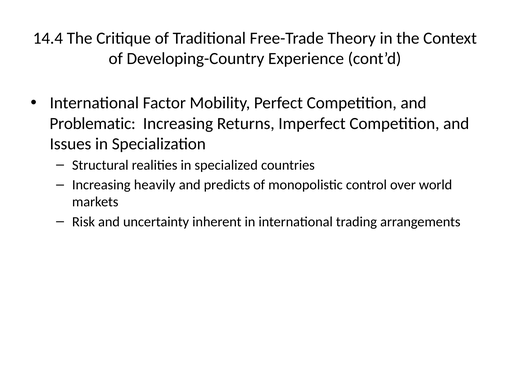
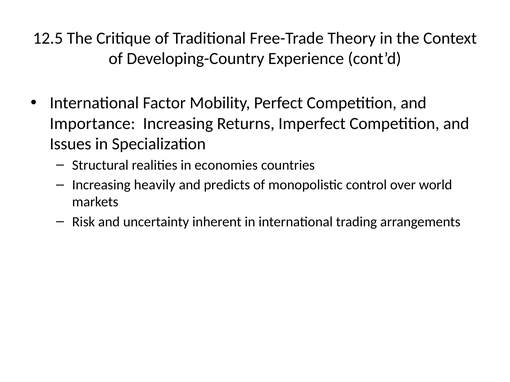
14.4: 14.4 -> 12.5 (48, 38)
Problematic: Problematic -> Importance (92, 124)
specialized: specialized -> economies (226, 165)
